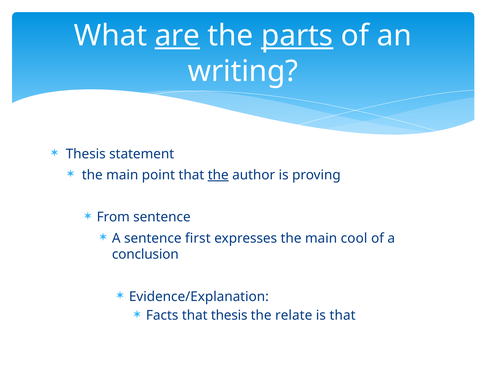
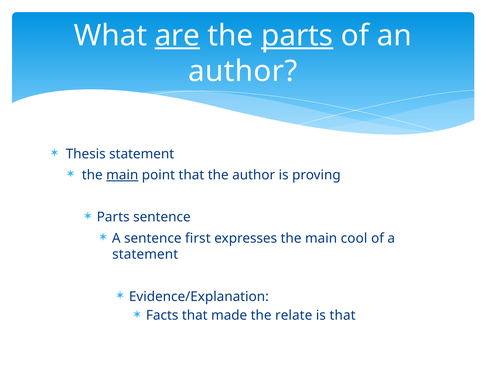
writing: writing -> author (243, 71)
main underline: none -> present (122, 175)
the underline: present -> none (218, 175)
From: From -> Parts (113, 217)
conclusion: conclusion -> statement (145, 254)
that thesis: thesis -> made (229, 315)
